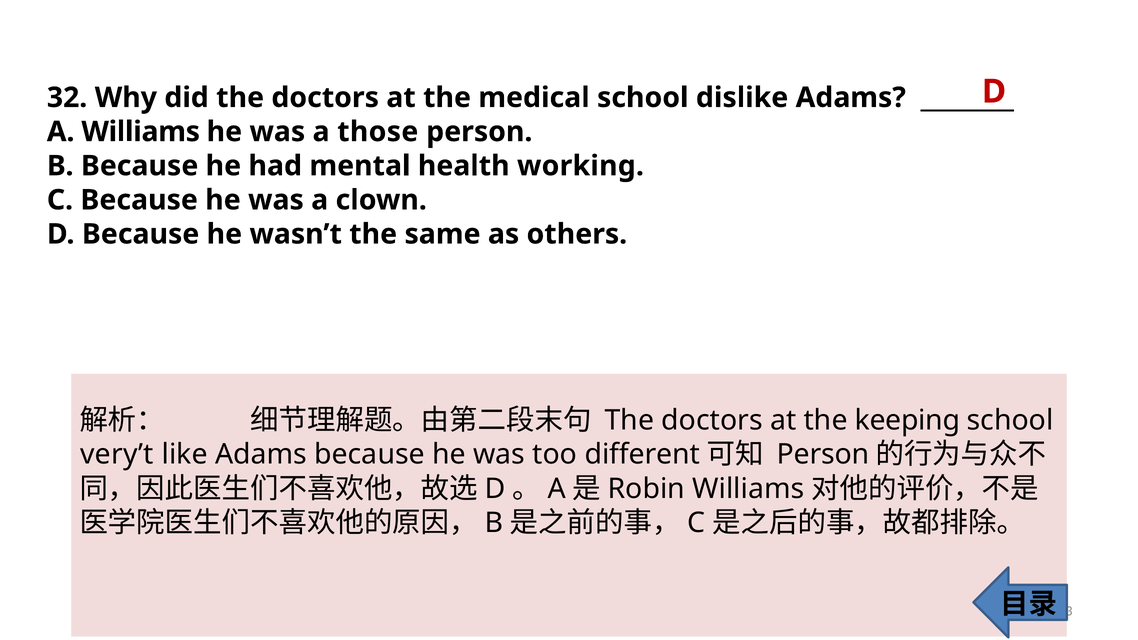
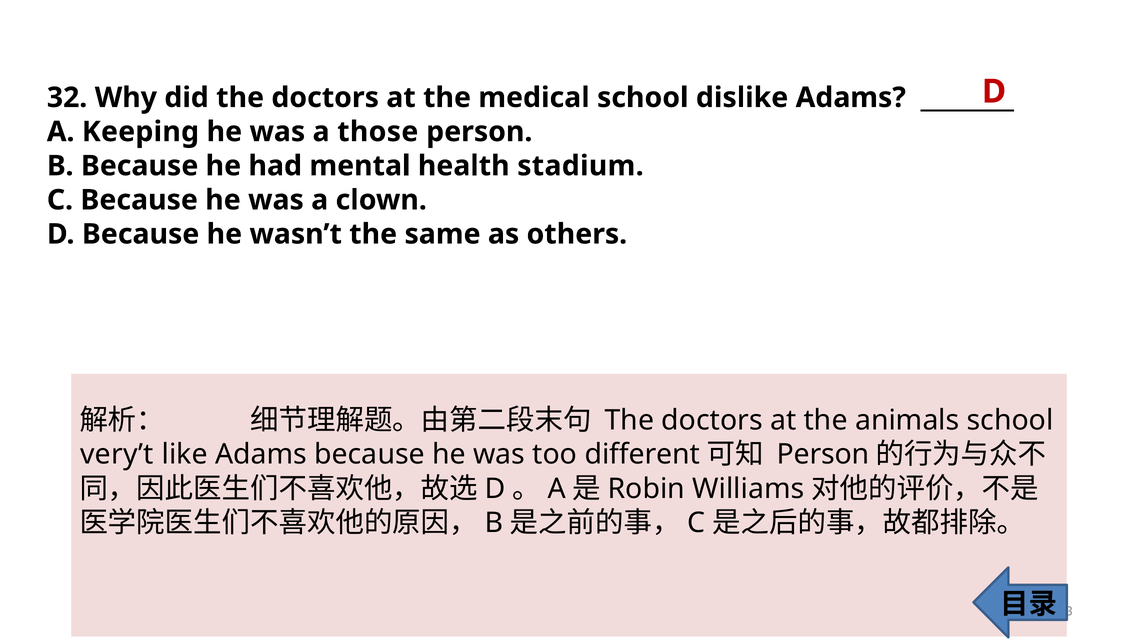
A Williams: Williams -> Keeping (140, 132)
working: working -> stadium (580, 166)
keeping: keeping -> animals (907, 421)
